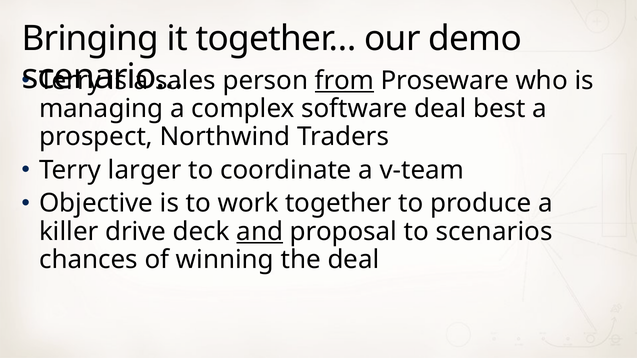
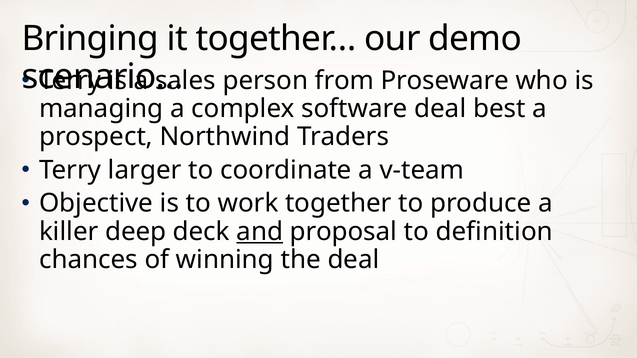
from underline: present -> none (345, 81)
drive: drive -> deep (136, 232)
scenarios: scenarios -> definition (494, 232)
